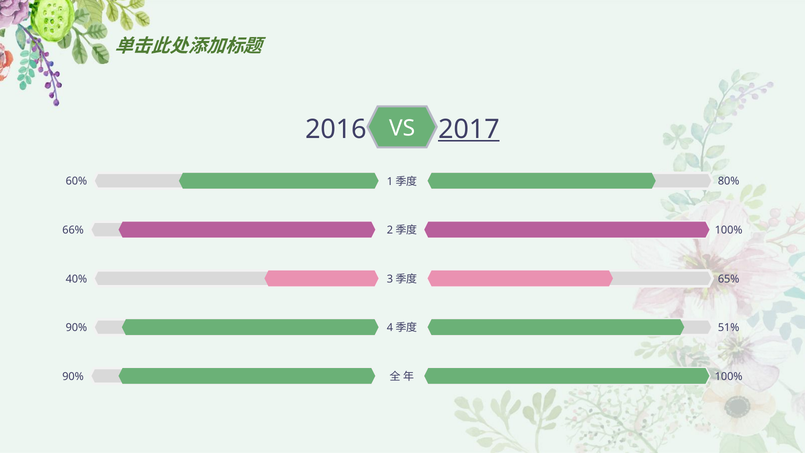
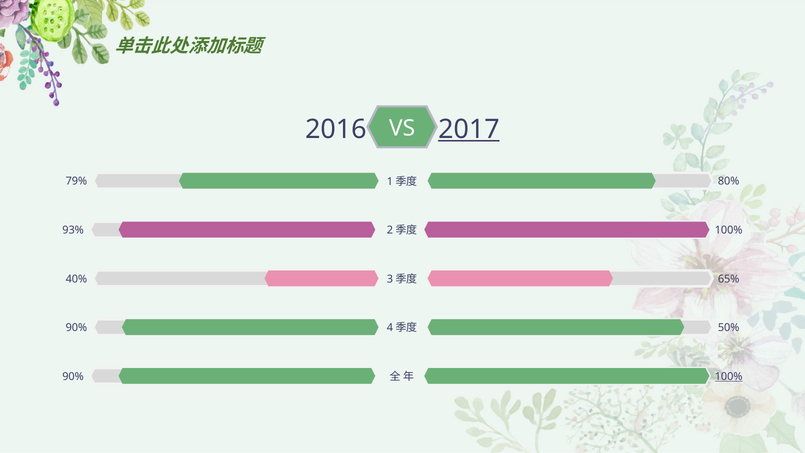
60%: 60% -> 79% (76, 181)
66%: 66% -> 93% (73, 230)
51%: 51% -> 50% (729, 328)
100% underline: none -> present (729, 376)
